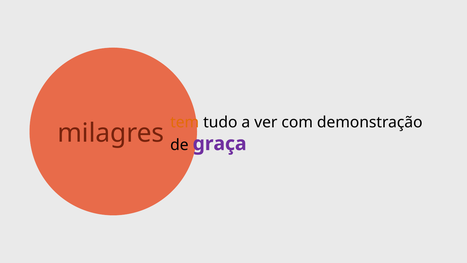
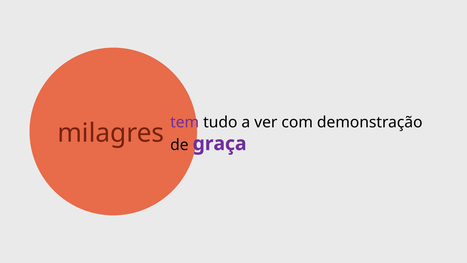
tem colour: orange -> purple (185, 122)
